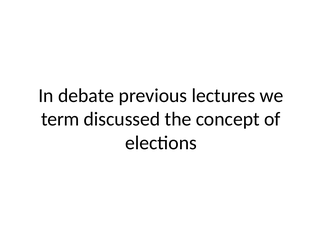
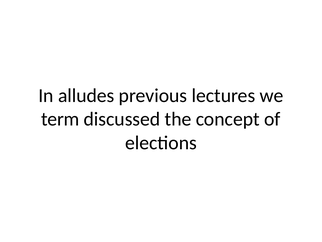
debate: debate -> alludes (86, 95)
